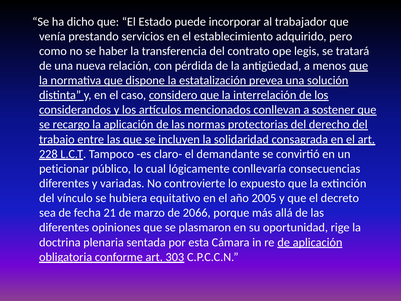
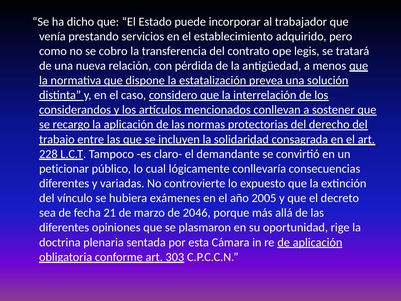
haber: haber -> cobro (113, 51)
equitativo: equitativo -> exámenes (175, 198)
2066: 2066 -> 2046 (197, 213)
